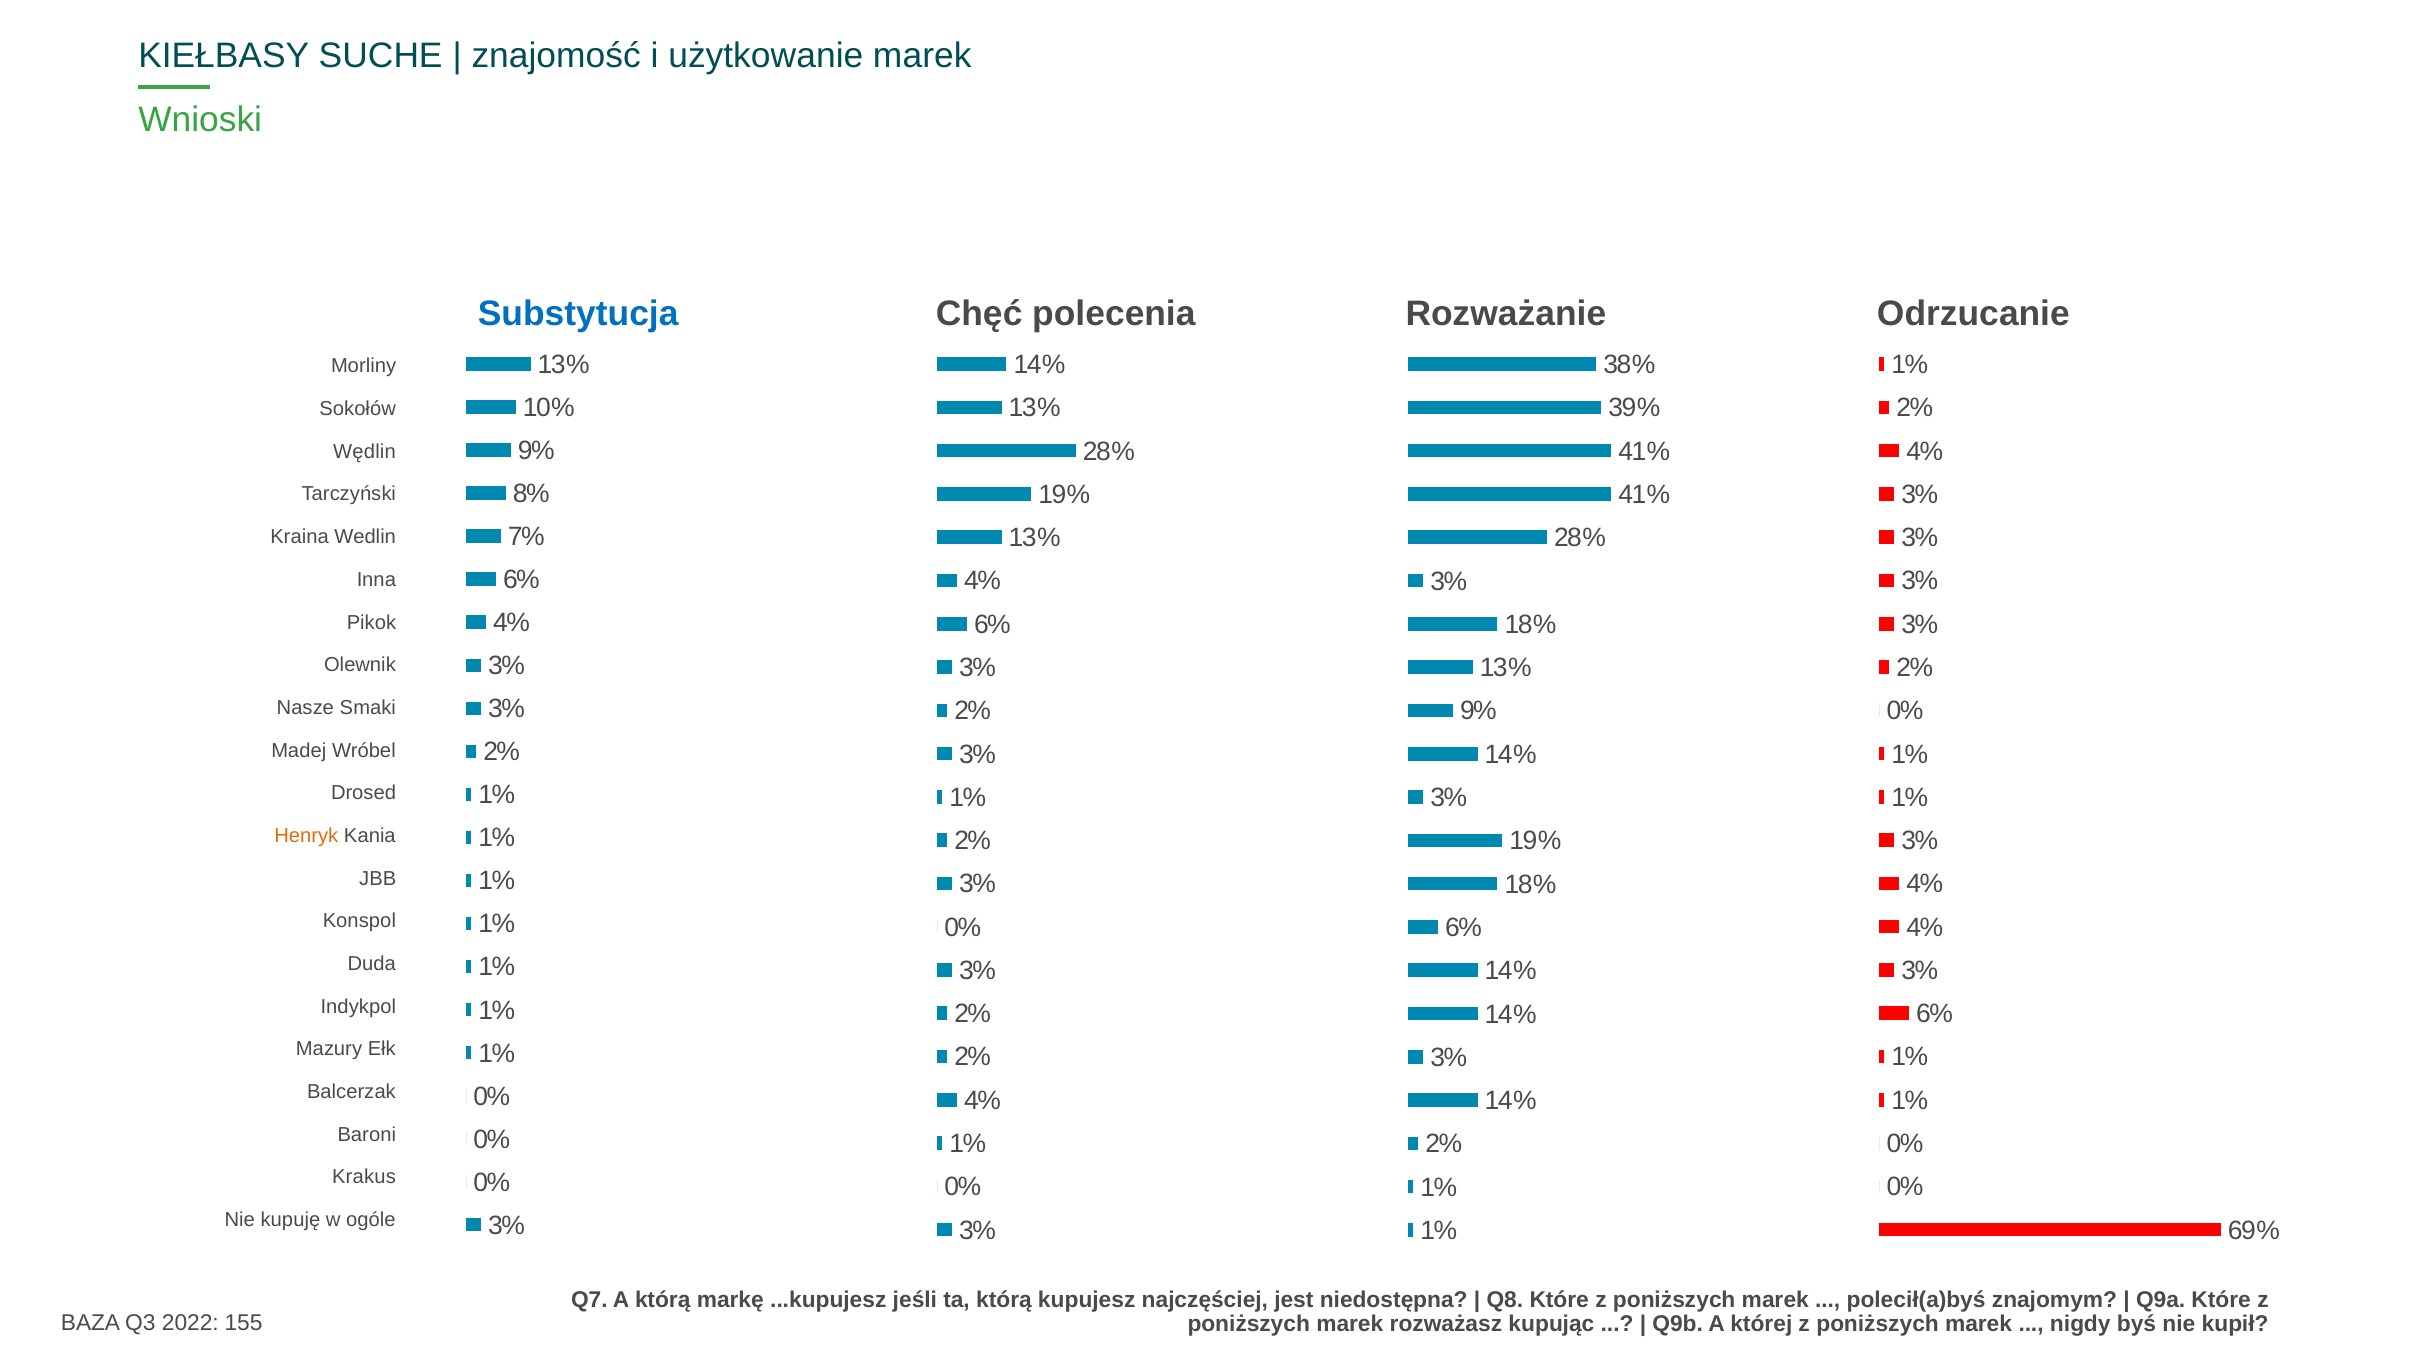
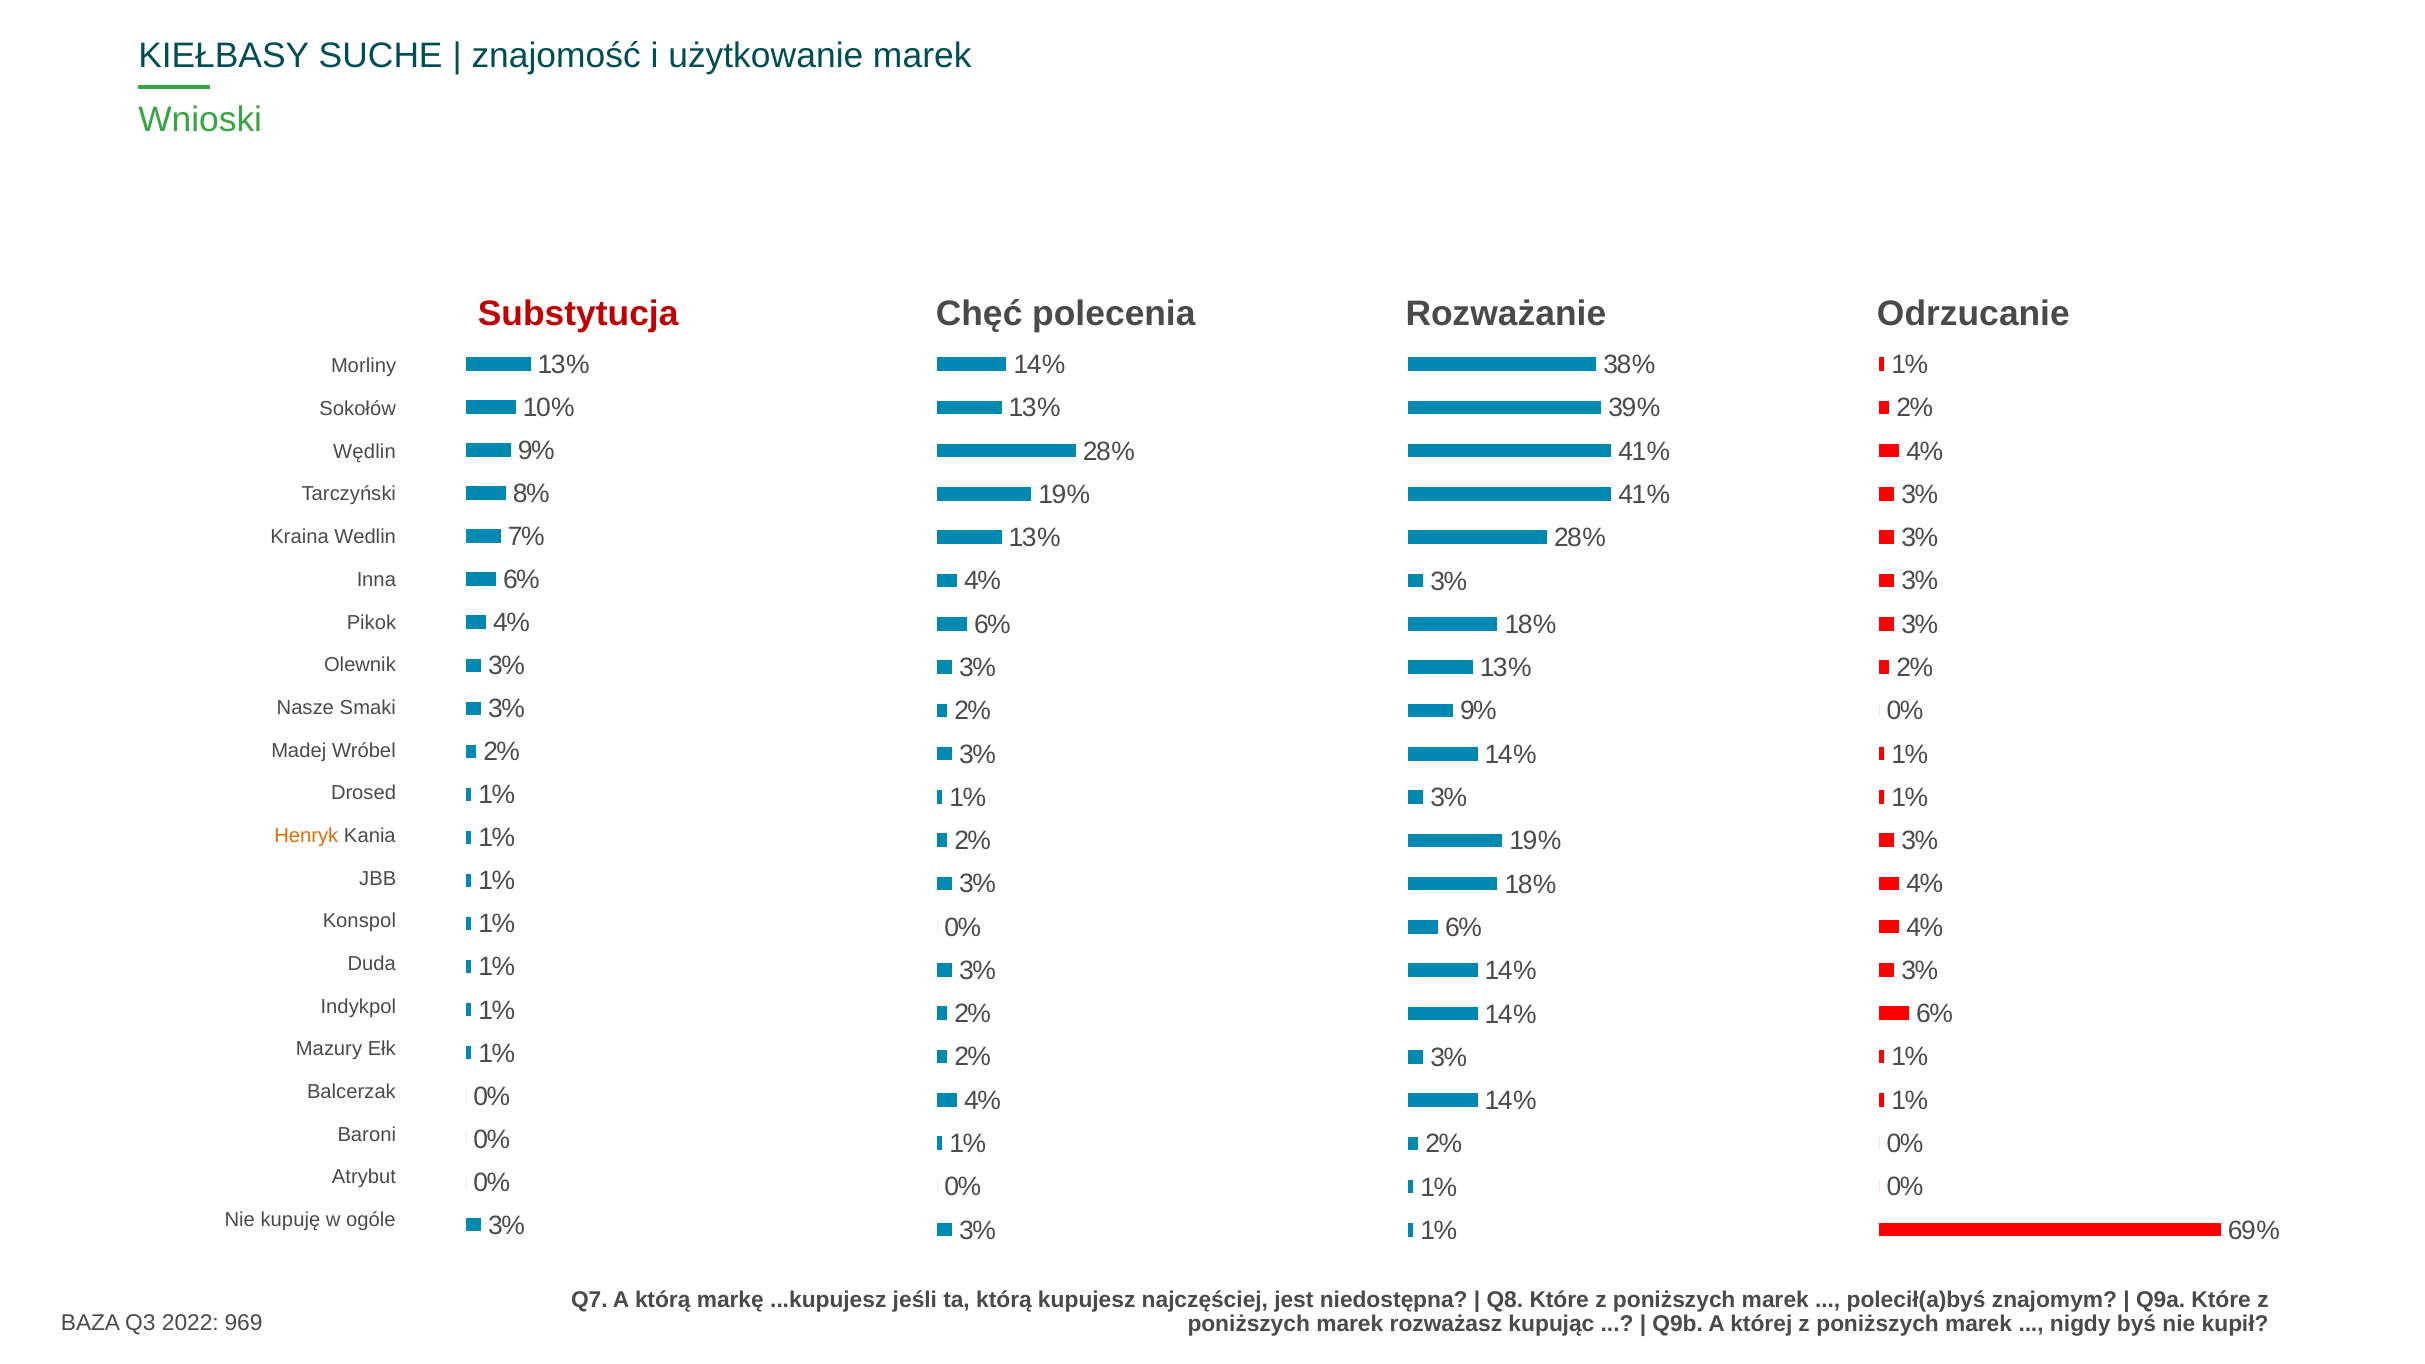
Substytucja colour: blue -> red (578, 314)
Krakus: Krakus -> Atrybut (364, 1177)
155: 155 -> 969 (244, 1323)
